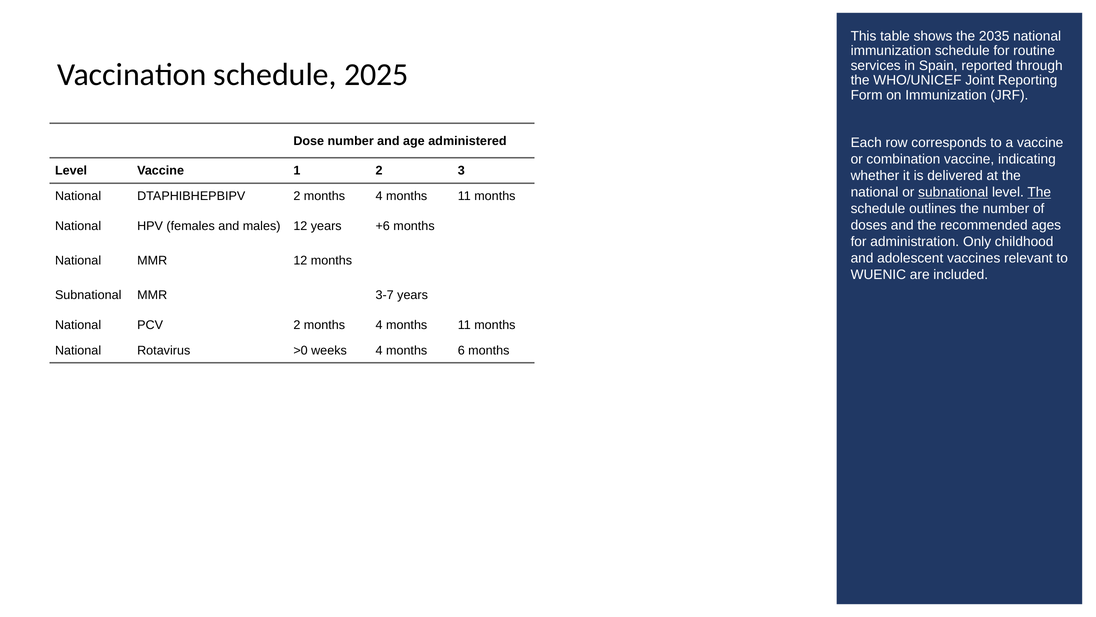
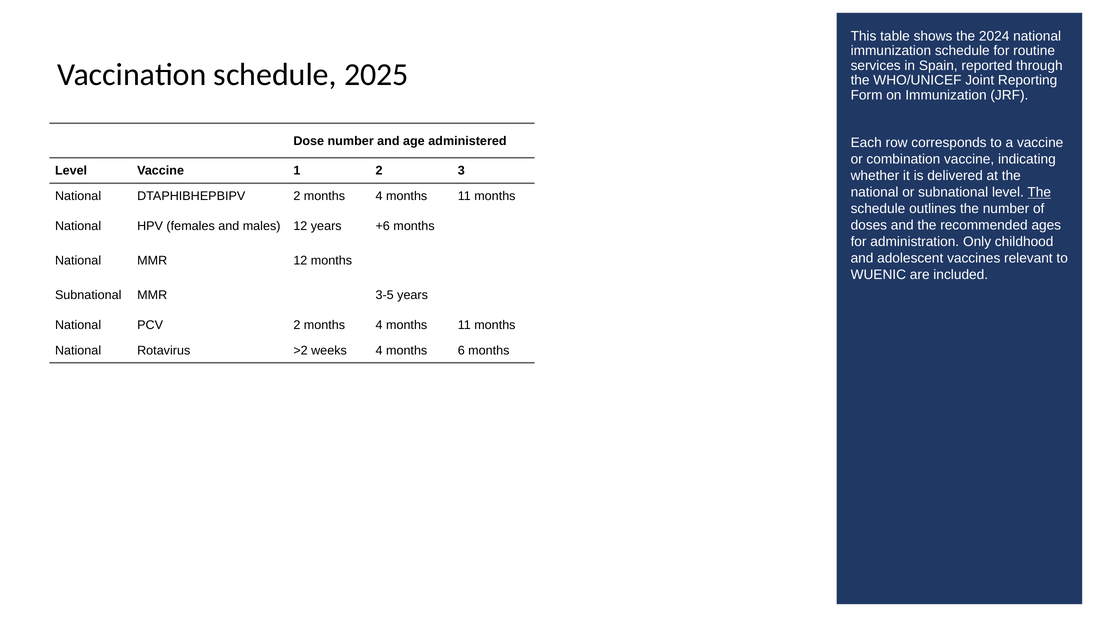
2035: 2035 -> 2024 (994, 36)
subnational underline: present -> none (953, 192)
3-7: 3-7 -> 3-5 (385, 295)
>0: >0 -> >2 (301, 350)
